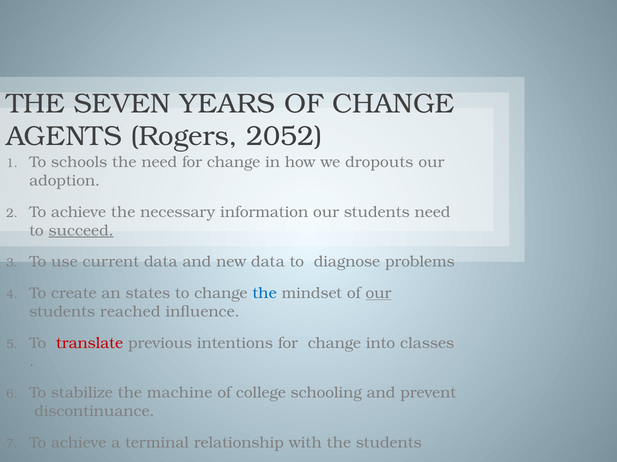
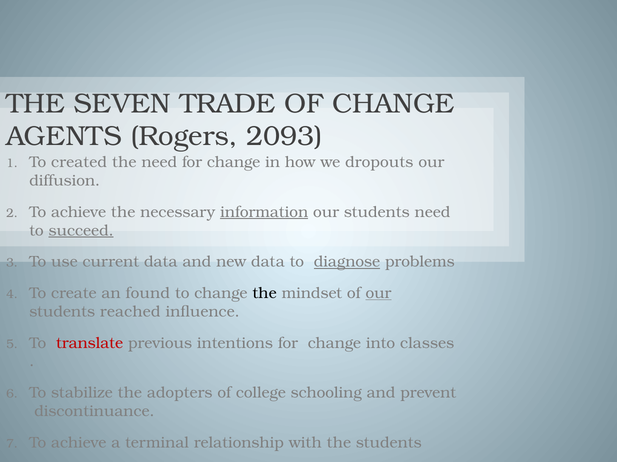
YEARS: YEARS -> TRADE (228, 104)
2052: 2052 -> 2093 (284, 137)
schools: schools -> created (79, 163)
adoption: adoption -> diffusion (65, 181)
information underline: none -> present (264, 212)
diagnose underline: none -> present (347, 262)
states: states -> found (148, 294)
the colour: blue -> black (265, 294)
machine: machine -> adopters (180, 393)
